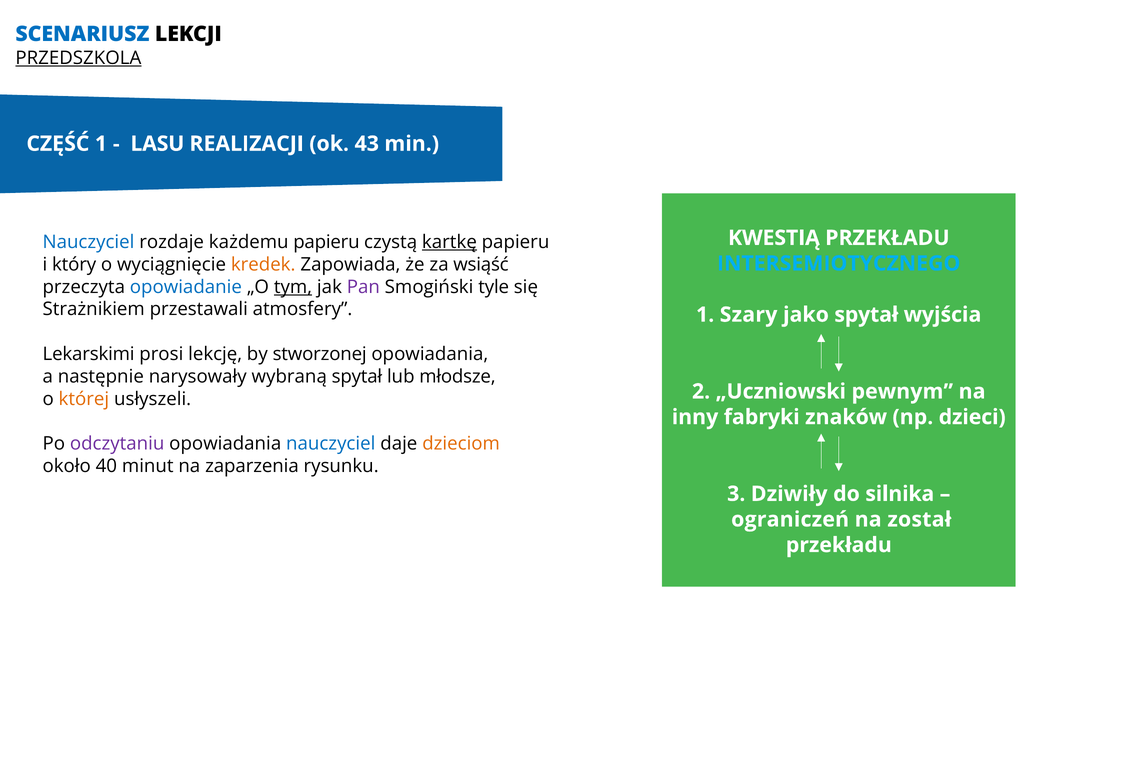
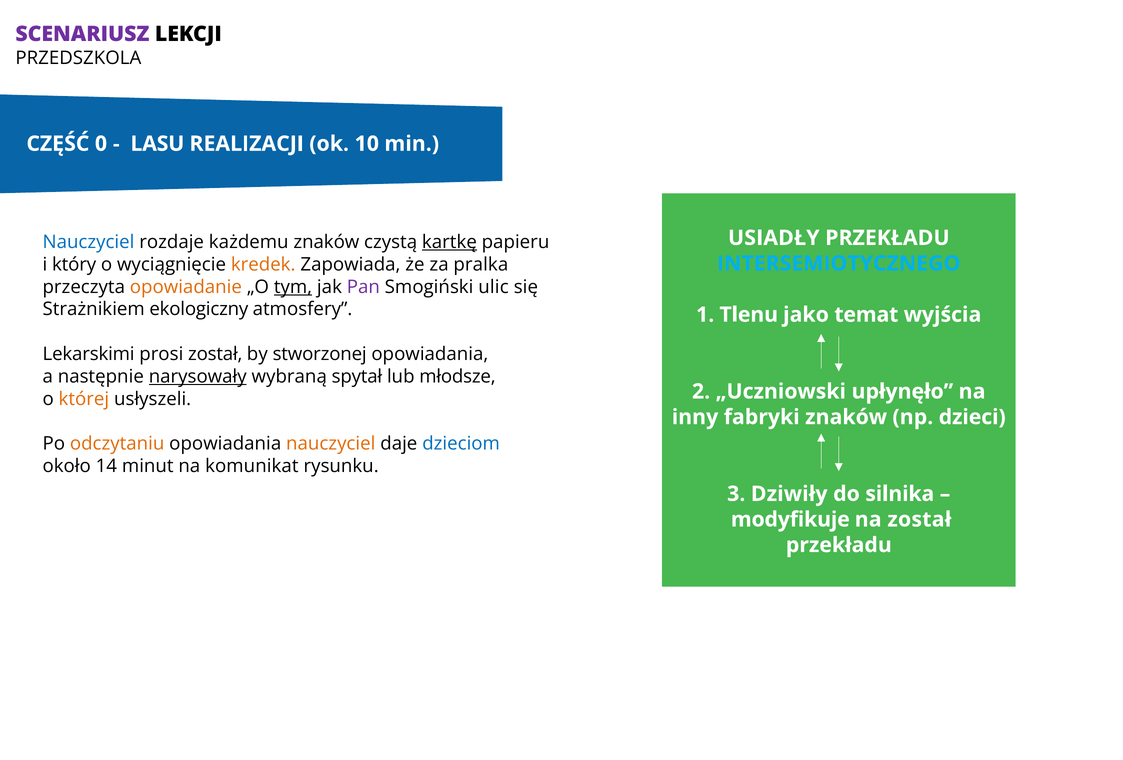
SCENARIUSZ colour: blue -> purple (82, 34)
PRZEDSZKOLA underline: present -> none (78, 58)
CZĘŚĆ 1: 1 -> 0 (101, 144)
43: 43 -> 10 (367, 144)
KWESTIĄ: KWESTIĄ -> USIADŁY (774, 238)
każdemu papieru: papieru -> znaków (326, 242)
wsiąść: wsiąść -> pralka (481, 264)
opowiadanie colour: blue -> orange (186, 287)
tyle: tyle -> ulic (494, 287)
przestawali: przestawali -> ekologiczny (199, 309)
Szary: Szary -> Tlenu (749, 315)
jako spytał: spytał -> temat (866, 315)
prosi lekcję: lekcję -> został (215, 354)
narysowały underline: none -> present (198, 377)
pewnym: pewnym -> upłynęło (902, 392)
odczytaniu colour: purple -> orange (117, 444)
nauczyciel colour: blue -> orange (331, 444)
dzieciom colour: orange -> blue (461, 444)
40: 40 -> 14 (106, 466)
zaparzenia: zaparzenia -> komunikat (252, 466)
ograniczeń: ograniczeń -> modyfikuje (790, 520)
